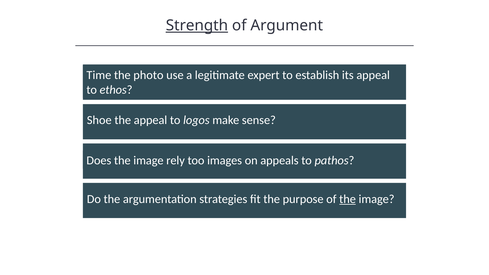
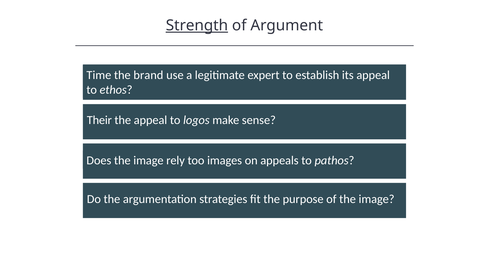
photo: photo -> brand (148, 75)
Shoe: Shoe -> Their (99, 120)
the underline: present -> none (348, 199)
